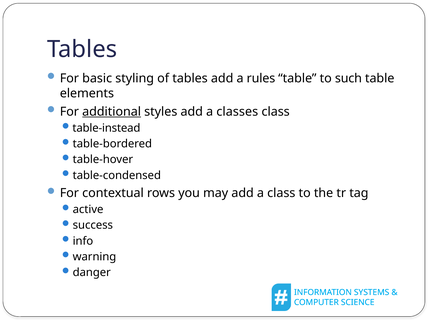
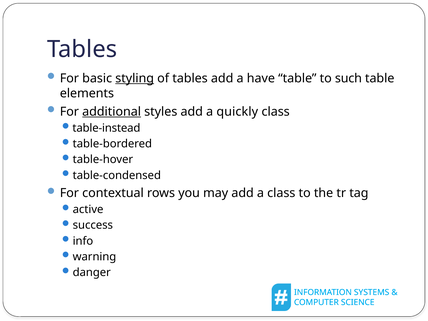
styling underline: none -> present (135, 78)
rules: rules -> have (261, 78)
classes: classes -> quickly (237, 112)
